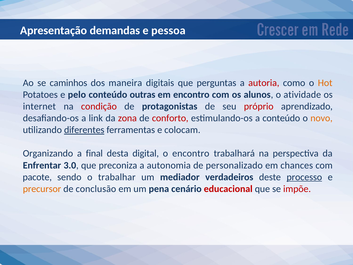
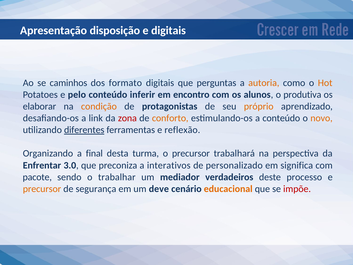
demandas: demandas -> disposição (115, 30)
e pessoa: pessoa -> digitais (168, 30)
maneira: maneira -> formato (125, 83)
autoria colour: red -> orange (264, 83)
outras: outras -> inferir (142, 94)
atividade: atividade -> produtiva (302, 94)
internet: internet -> elaborar (39, 106)
condição colour: red -> orange (99, 106)
próprio colour: red -> orange (259, 106)
conforto colour: red -> orange (170, 118)
colocam: colocam -> reflexão (182, 130)
digital: digital -> turma (146, 153)
o encontro: encontro -> precursor (191, 153)
autonomia: autonomia -> interativos (169, 165)
chances: chances -> significa (297, 165)
processo underline: present -> none (304, 177)
conclusão: conclusão -> segurança (96, 189)
pena: pena -> deve (159, 189)
educacional colour: red -> orange (228, 189)
